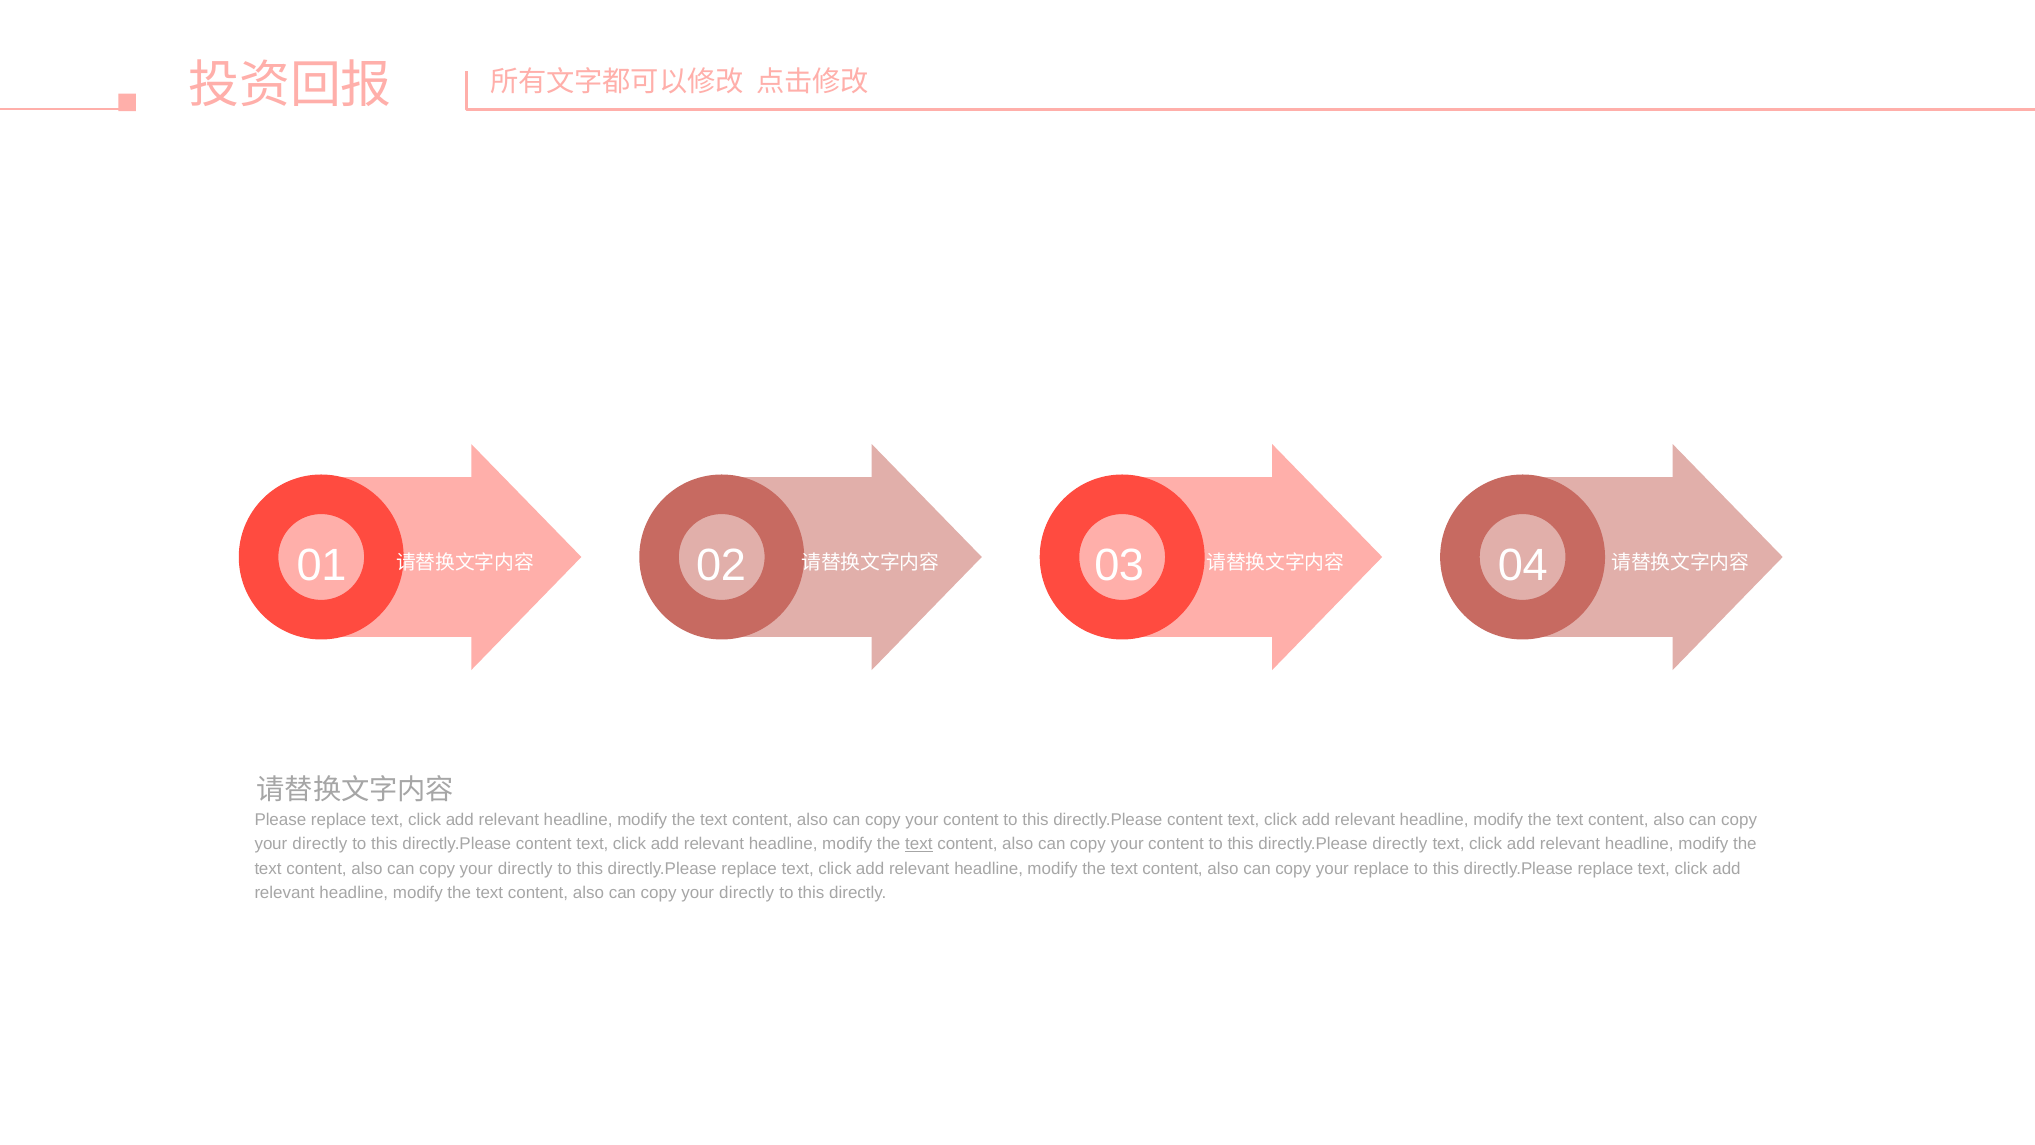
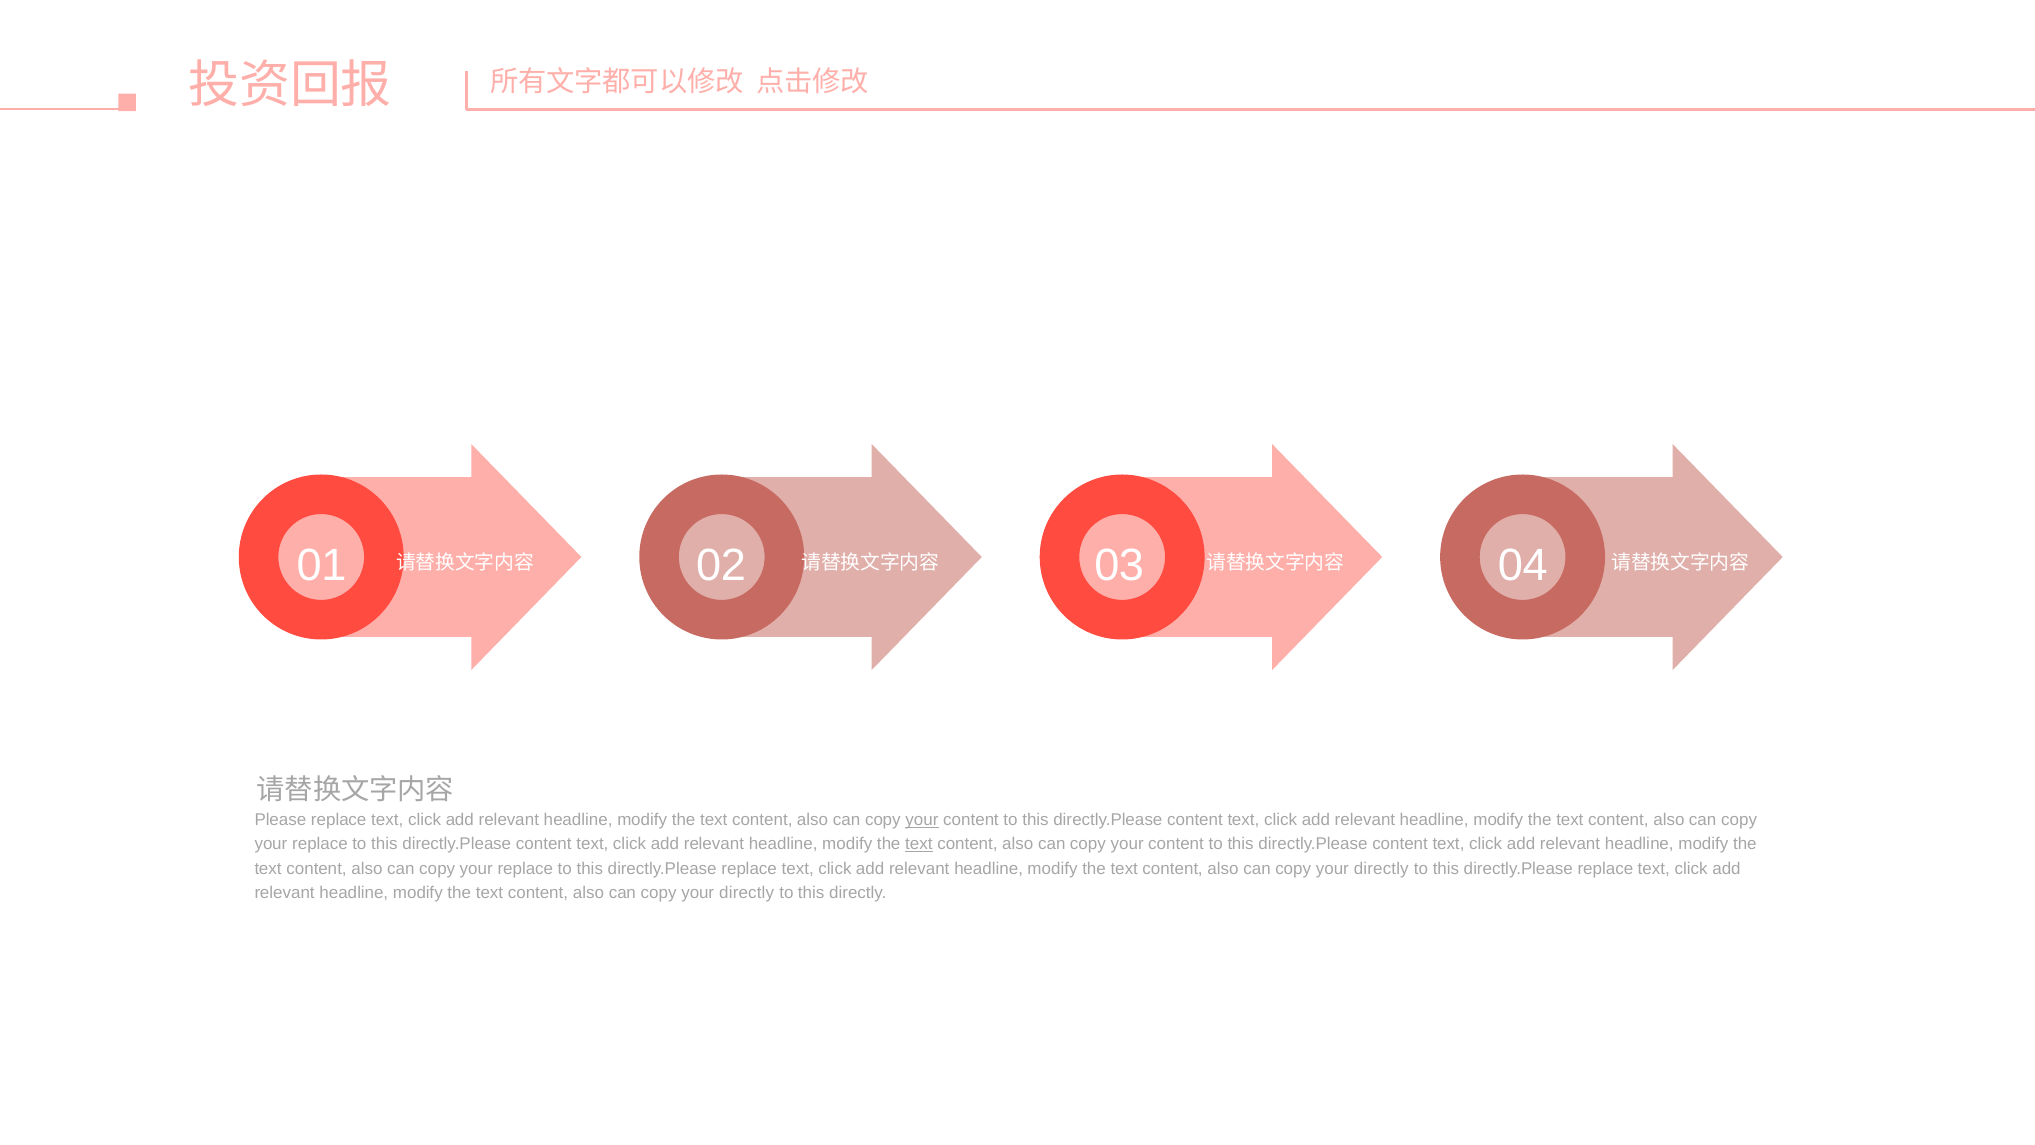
your underline: none -> present (922, 820)
directly: directly -> replace (320, 844)
directly: directly -> content (1400, 844)
directly: directly -> replace (525, 869)
replace: replace -> directly (1381, 869)
